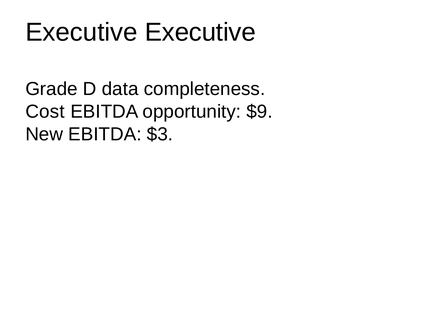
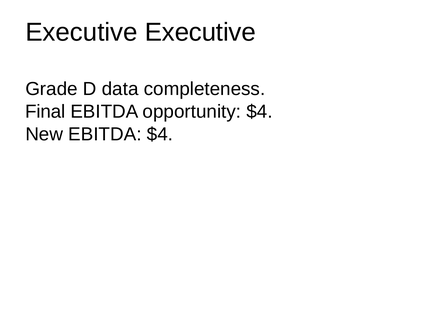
Cost: Cost -> Final (45, 112)
opportunity $9: $9 -> $4 (259, 112)
EBITDA $3: $3 -> $4 (160, 134)
